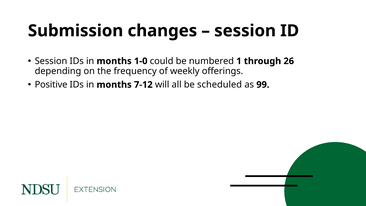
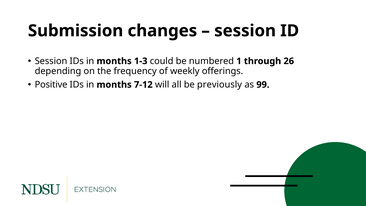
1-0: 1-0 -> 1-3 (141, 61)
scheduled: scheduled -> previously (220, 85)
